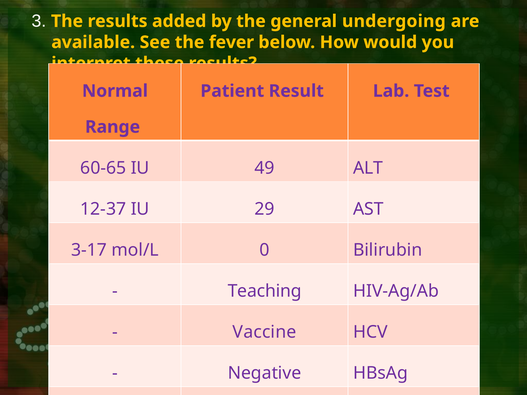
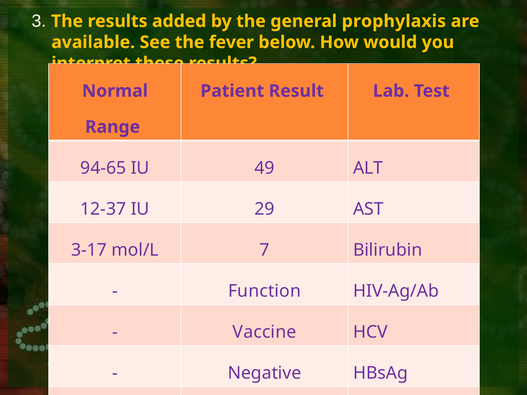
undergoing: undergoing -> prophylaxis (394, 21)
60-65: 60-65 -> 94-65 (103, 168)
0: 0 -> 7 (265, 250)
Teaching: Teaching -> Function (264, 291)
